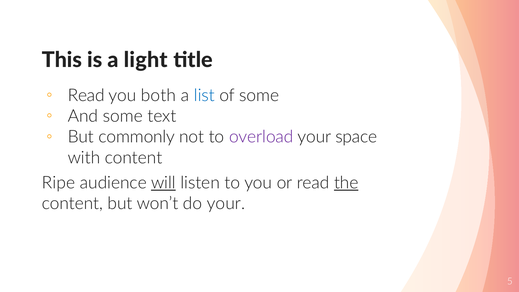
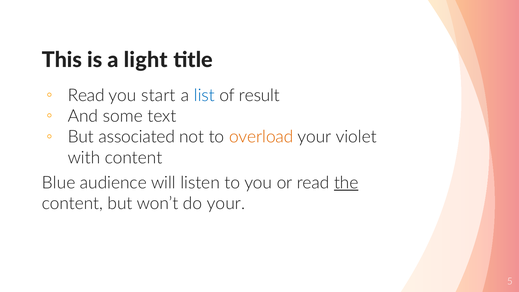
both: both -> start (158, 95)
of some: some -> result (259, 95)
commonly: commonly -> associated (137, 137)
overload colour: purple -> orange (261, 137)
space: space -> violet (356, 137)
Ripe: Ripe -> Blue (59, 183)
will underline: present -> none (163, 183)
